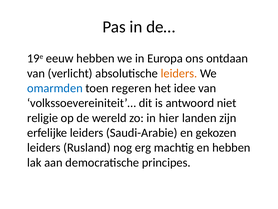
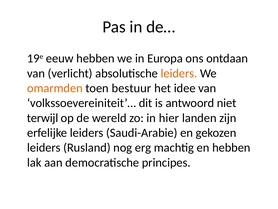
omarmden colour: blue -> orange (55, 88)
regeren: regeren -> bestuur (131, 88)
religie: religie -> terwijl (43, 118)
